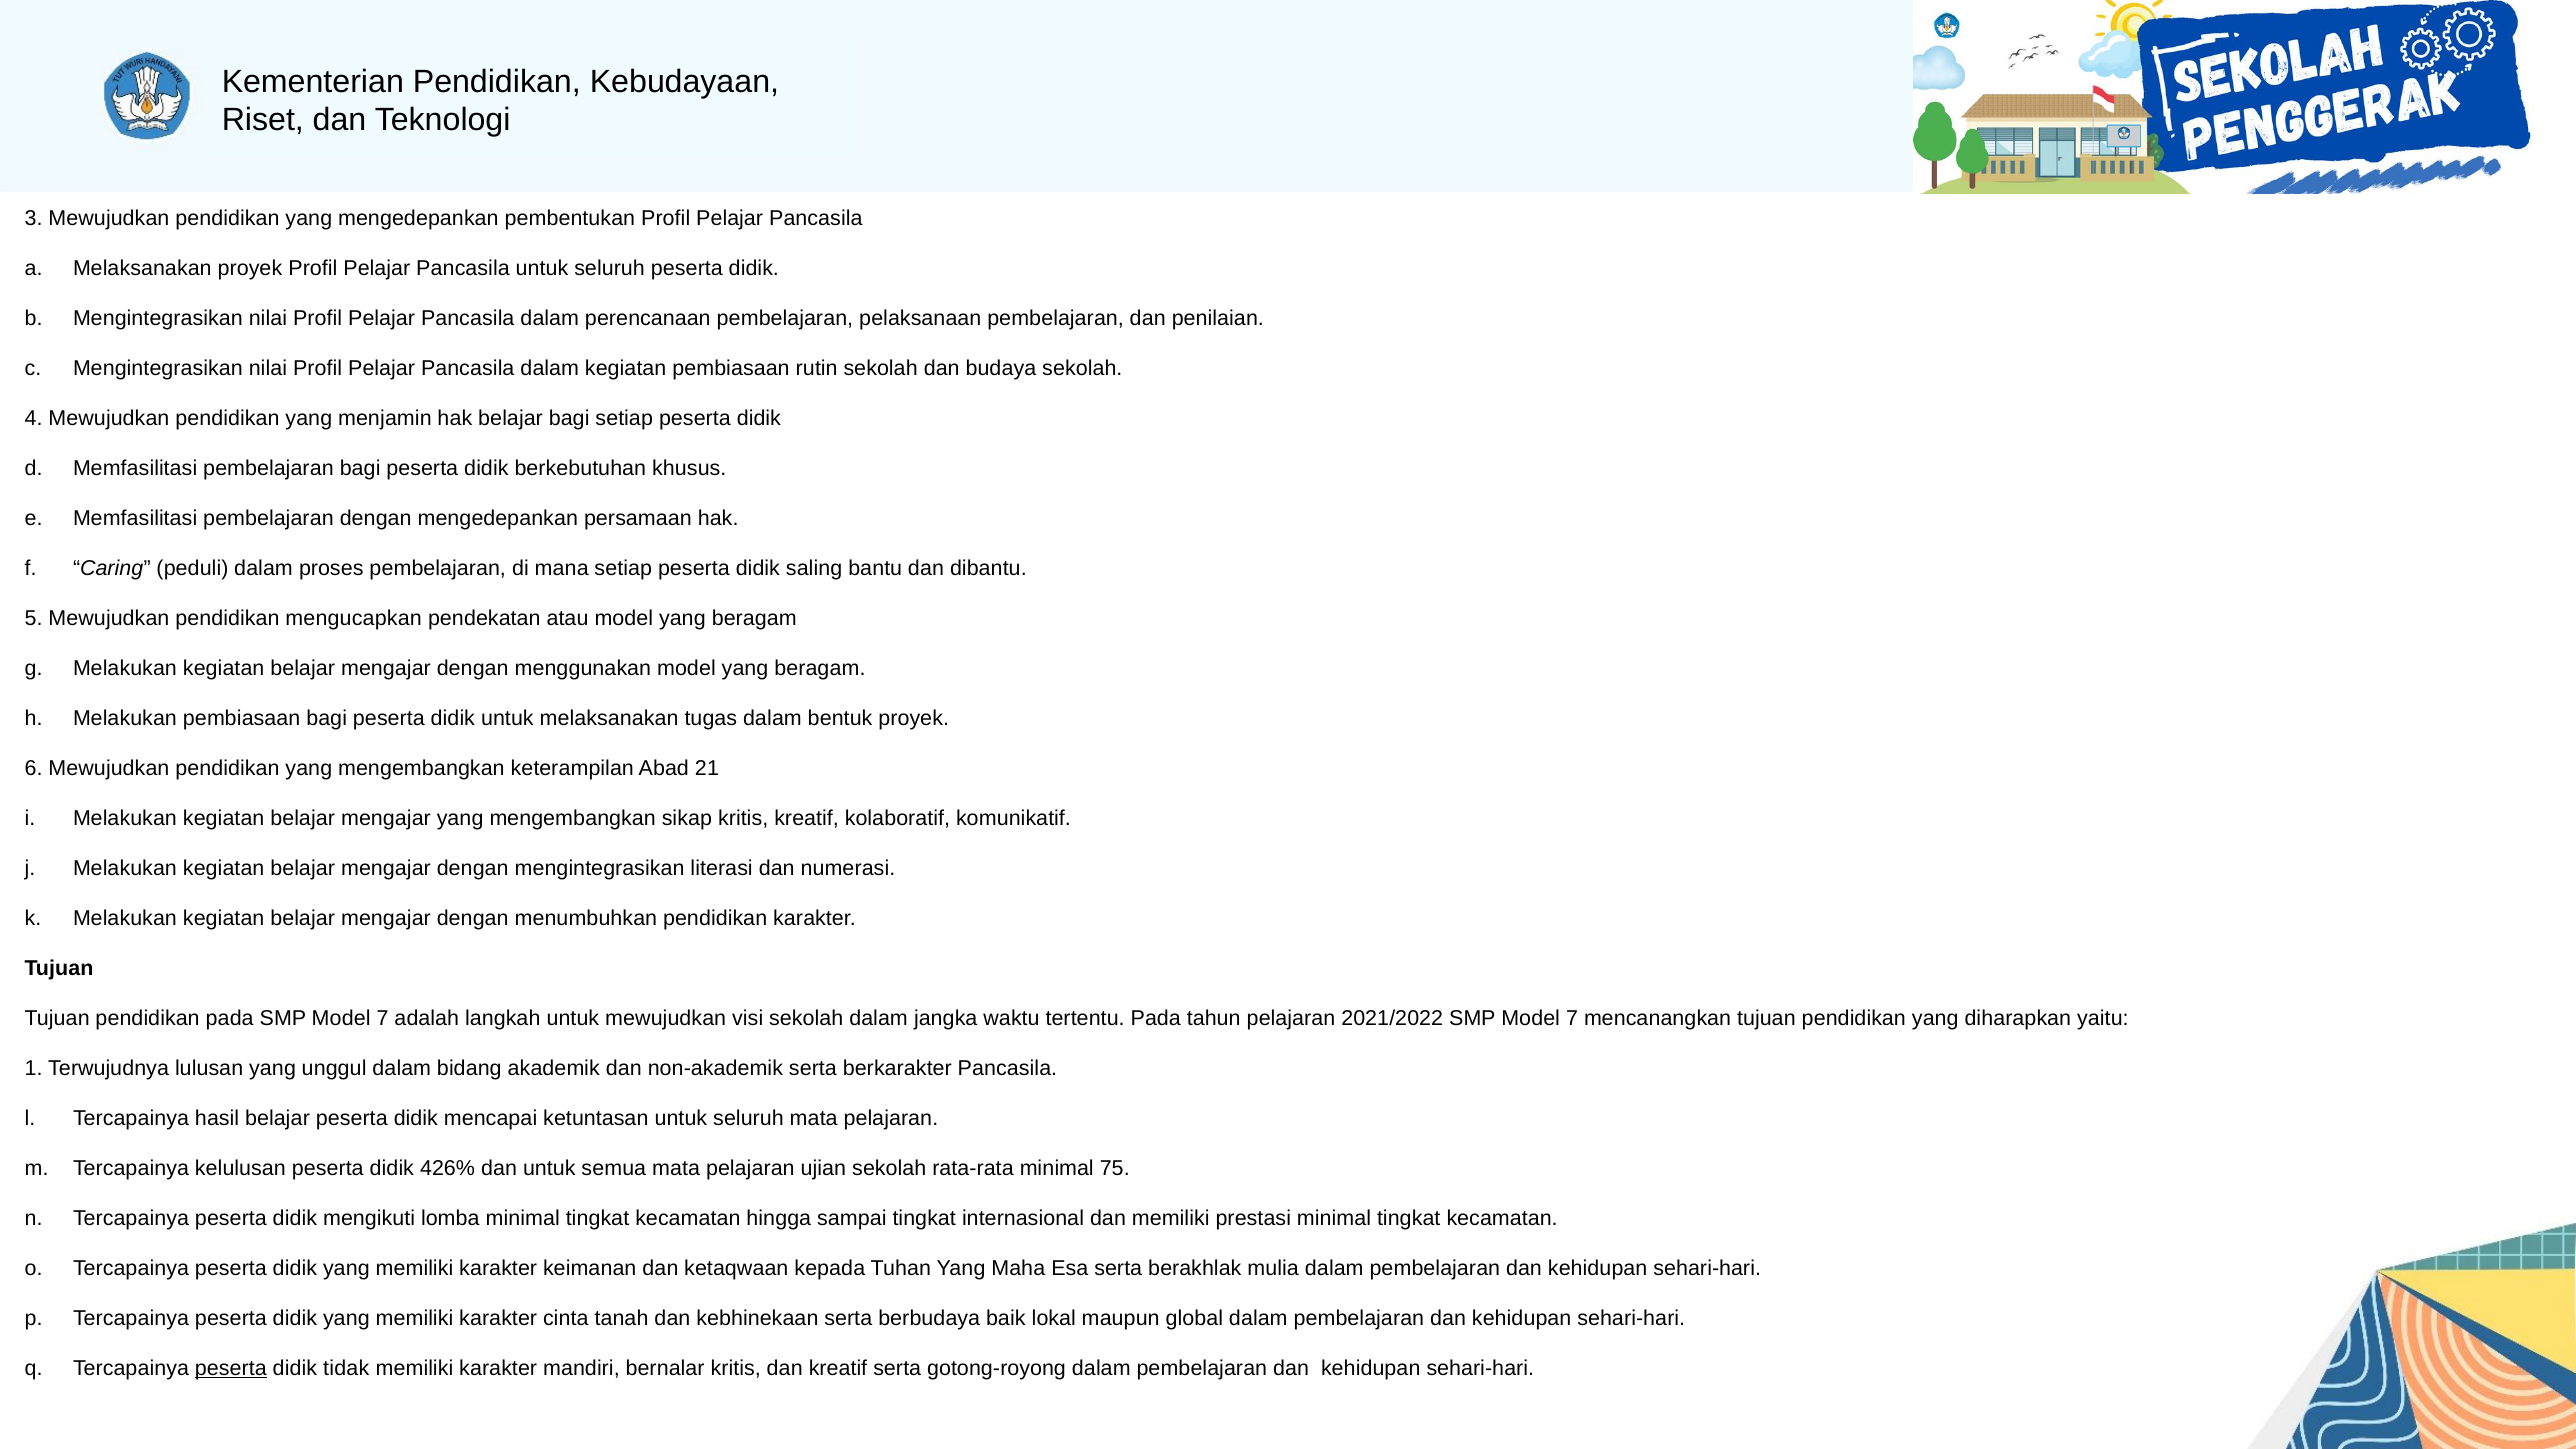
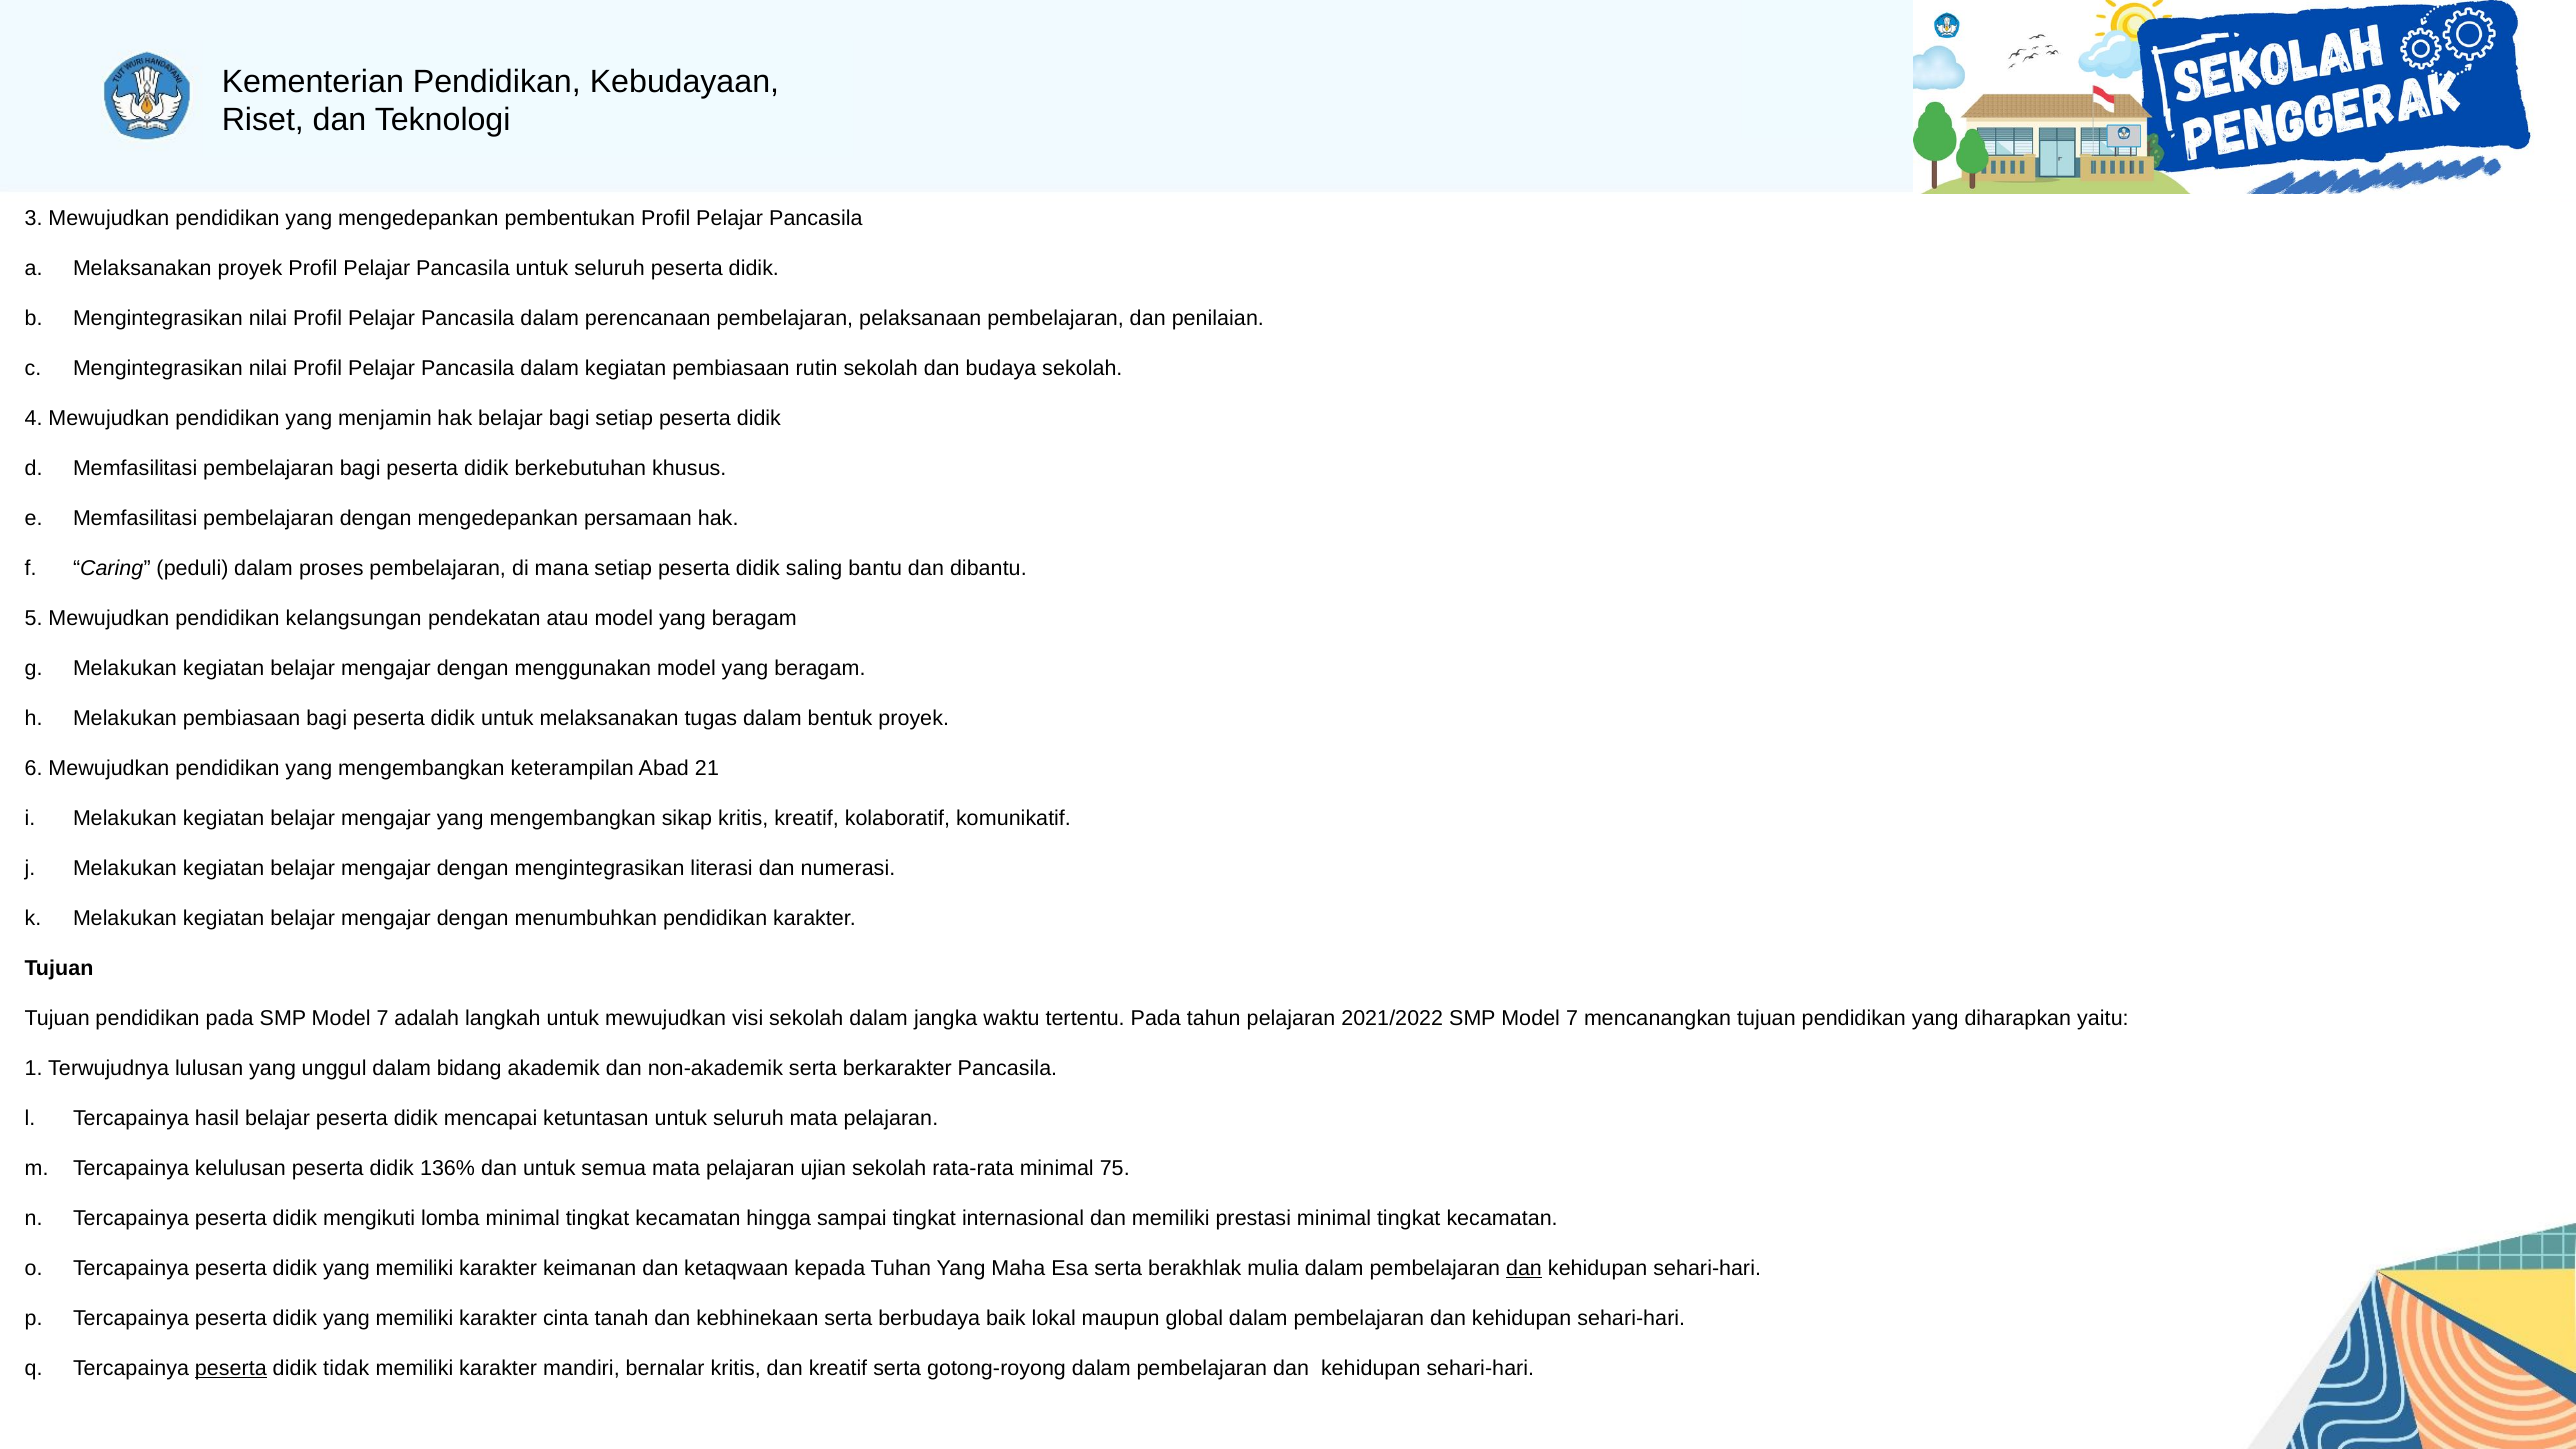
mengucapkan: mengucapkan -> kelangsungan (354, 619)
426%: 426% -> 136% (448, 1168)
dan underline: none -> present (1524, 1268)
